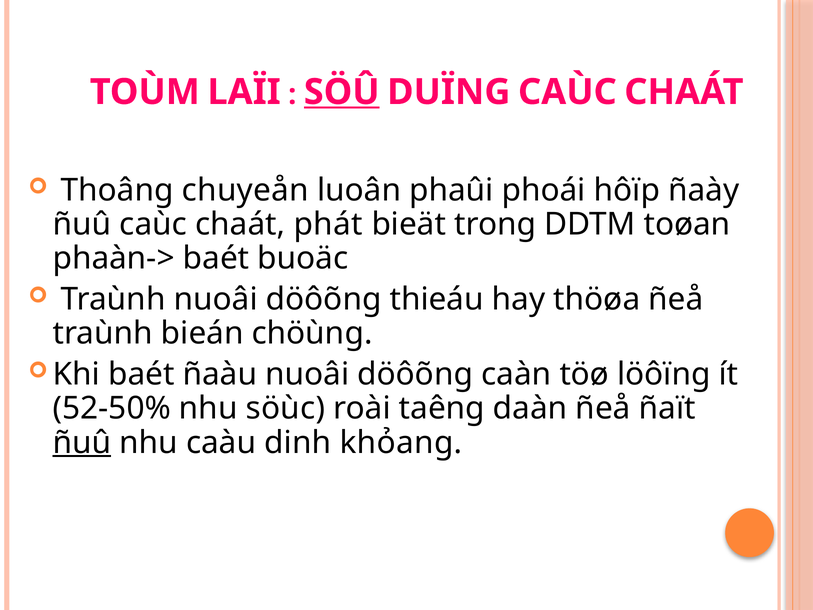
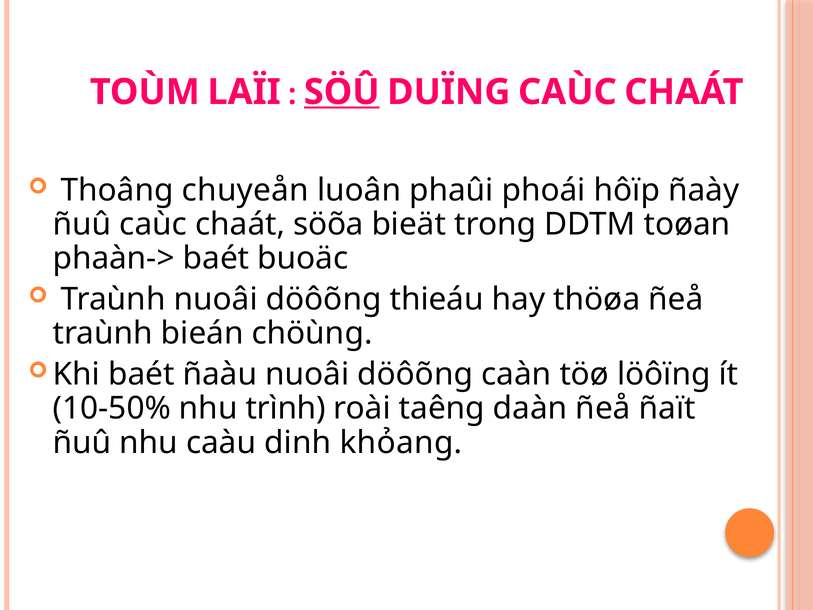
phát: phát -> söõa (328, 224)
52-50%: 52-50% -> 10-50% (112, 408)
söùc: söùc -> trình (286, 408)
ñuû underline: present -> none (82, 442)
